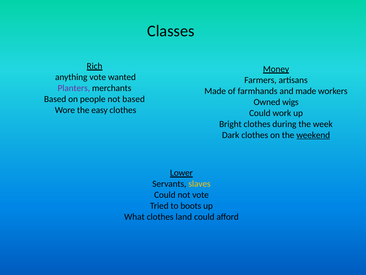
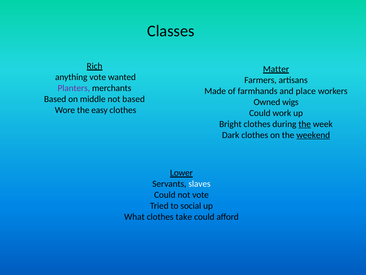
Money: Money -> Matter (276, 69)
and made: made -> place (306, 91)
people: people -> middle (93, 99)
the underline: none -> present (305, 124)
slaves colour: yellow -> white (199, 184)
boots: boots -> social (191, 206)
land: land -> take (184, 217)
